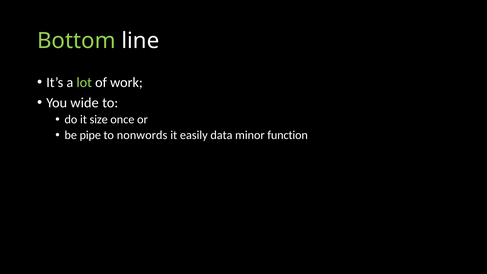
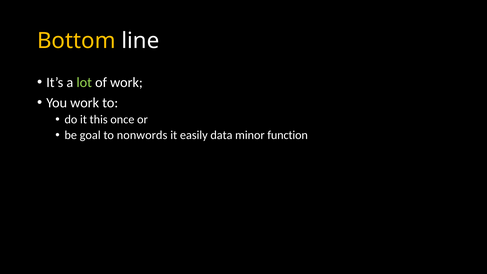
Bottom colour: light green -> yellow (76, 41)
You wide: wide -> work (85, 103)
size: size -> this (99, 120)
pipe: pipe -> goal (90, 135)
